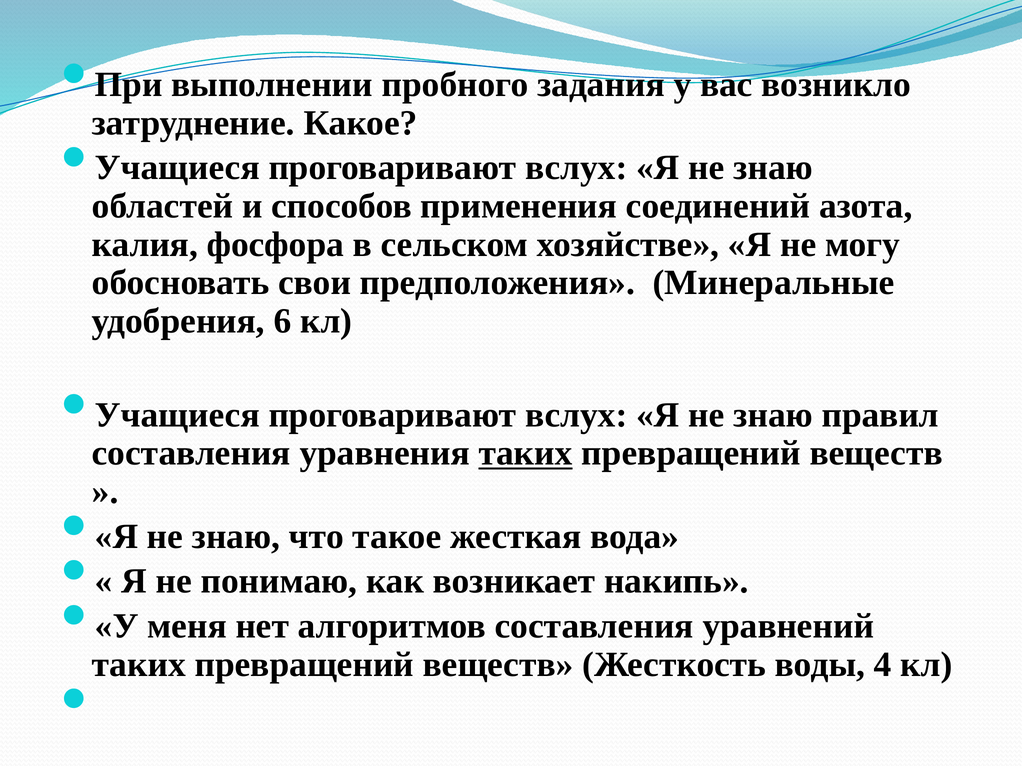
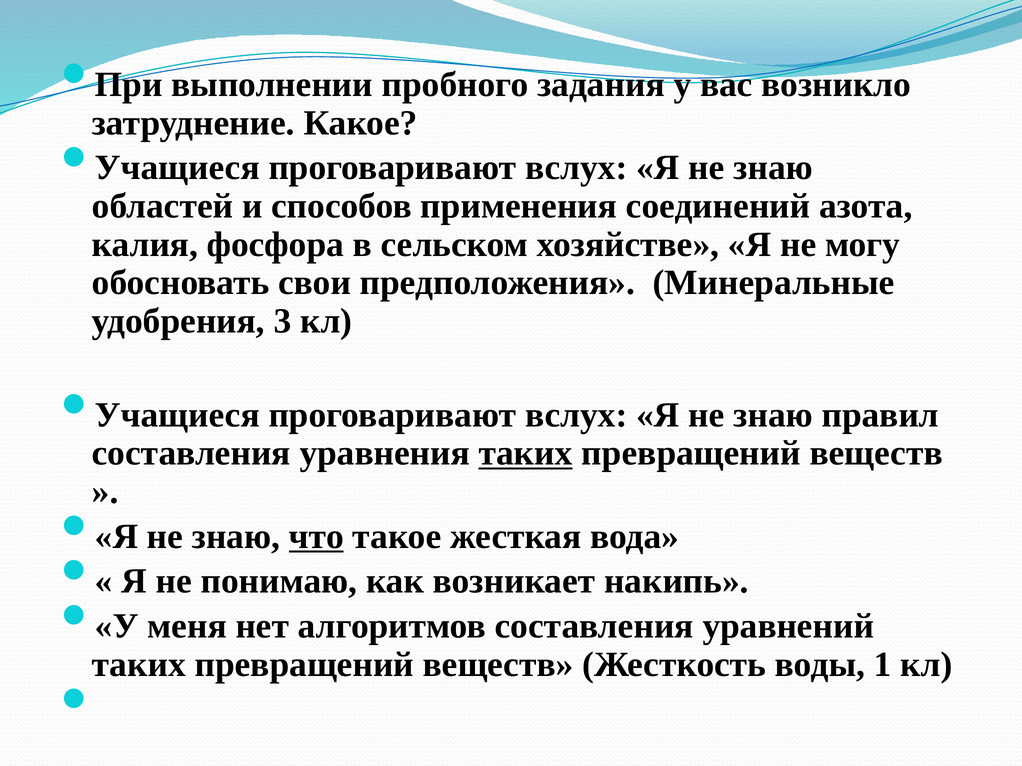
6: 6 -> 3 (282, 321)
что underline: none -> present (316, 537)
4: 4 -> 1 (883, 665)
